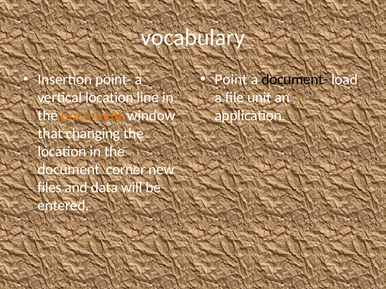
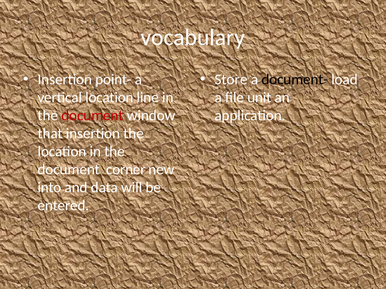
Point: Point -> Store (231, 80)
document colour: orange -> red (92, 116)
that changing: changing -> insertion (93, 134)
files: files -> into (50, 188)
